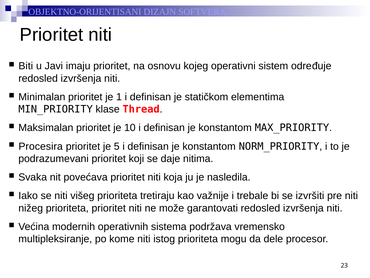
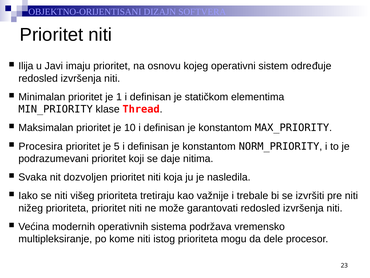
Biti: Biti -> Ilija (26, 66)
povećava: povećava -> dozvoljen (86, 177)
